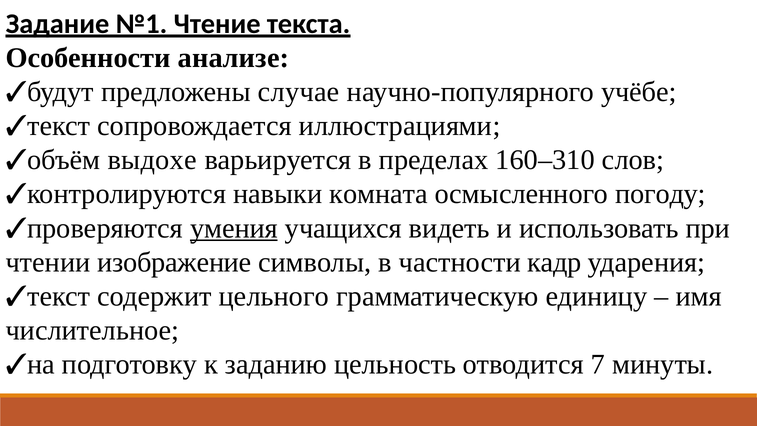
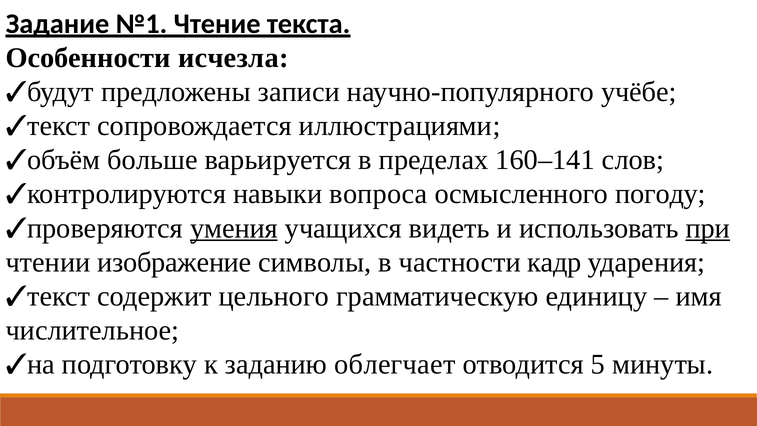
анализе: анализе -> исчезла (233, 58)
случае: случае -> записи (299, 92)
выдохе: выдохе -> больше (153, 160)
160–310: 160–310 -> 160–141 (545, 160)
комната: комната -> вопроса (378, 194)
при underline: none -> present (708, 228)
цельность: цельность -> облегчает (395, 364)
7: 7 -> 5 (598, 364)
